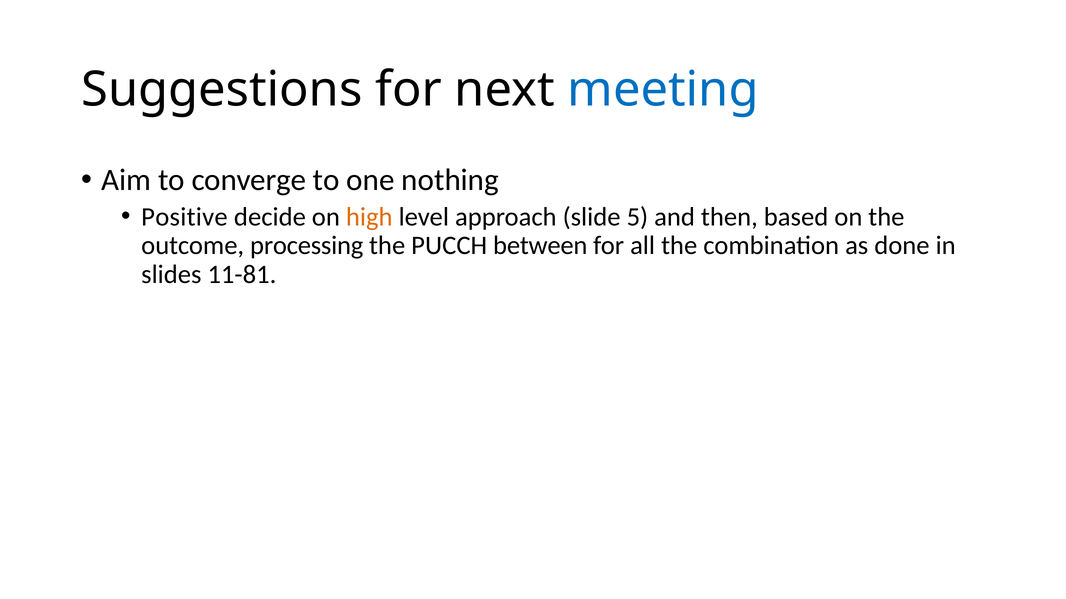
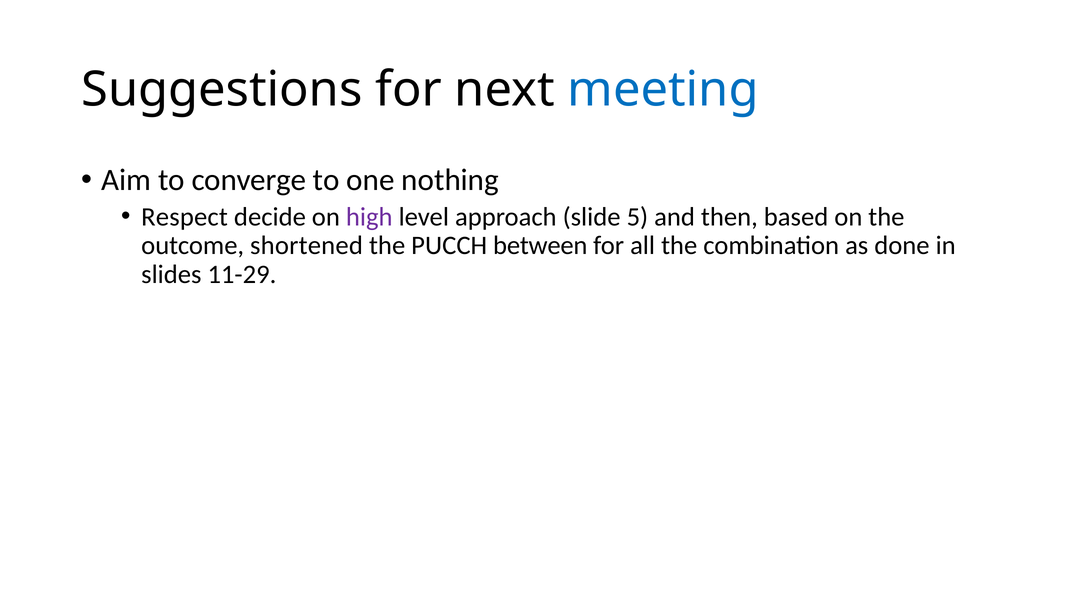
Positive: Positive -> Respect (185, 217)
high colour: orange -> purple (369, 217)
processing: processing -> shortened (307, 246)
11-81: 11-81 -> 11-29 (242, 275)
